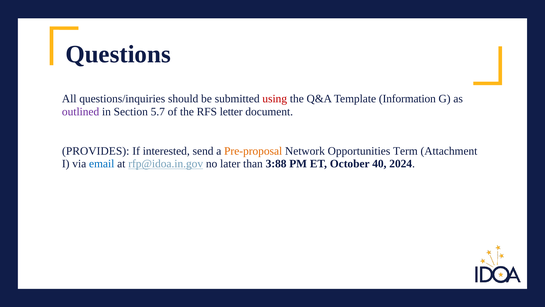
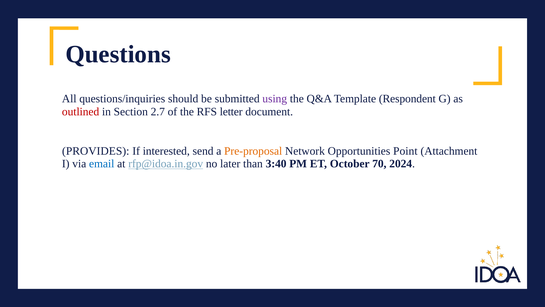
using colour: red -> purple (275, 99)
Information: Information -> Respondent (407, 99)
outlined colour: purple -> red (81, 111)
5.7: 5.7 -> 2.7 (158, 111)
Term: Term -> Point (405, 151)
3:88: 3:88 -> 3:40 (276, 164)
40: 40 -> 70 (379, 164)
